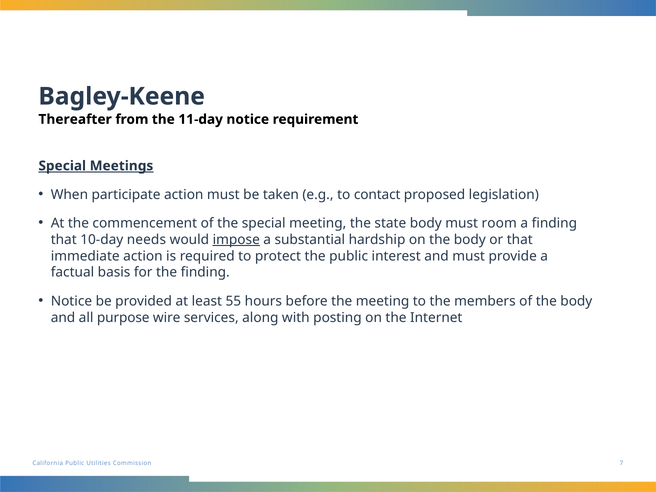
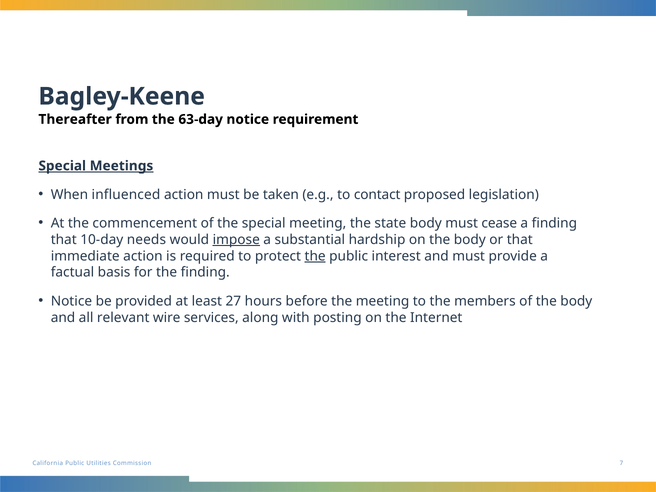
11-day: 11-day -> 63-day (201, 119)
participate: participate -> influenced (126, 195)
room: room -> cease (499, 223)
the underline: none -> present (315, 256)
55: 55 -> 27 (233, 301)
purpose: purpose -> relevant (123, 318)
